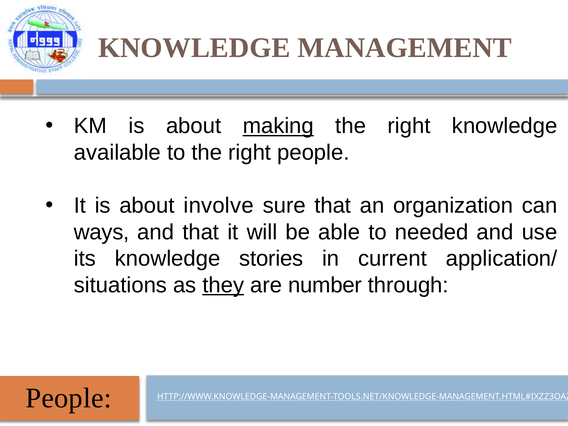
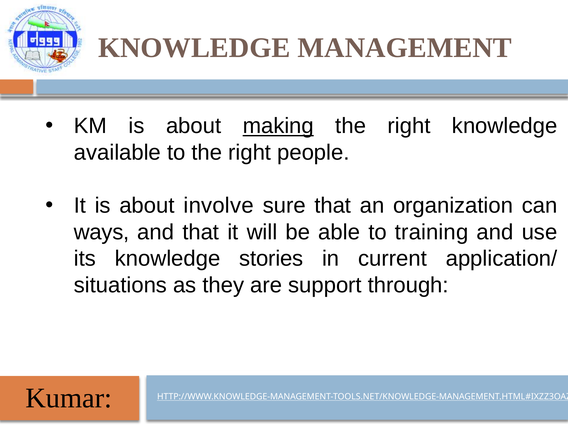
needed: needed -> training (432, 232)
they underline: present -> none (223, 285)
number: number -> support (325, 285)
People: People -> Kumar (69, 398)
